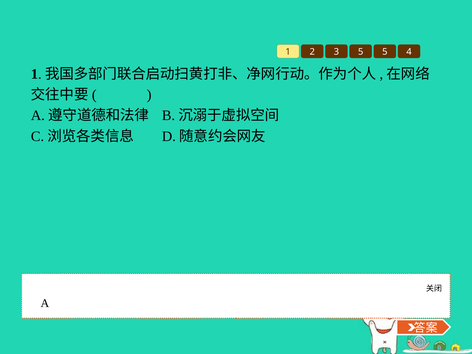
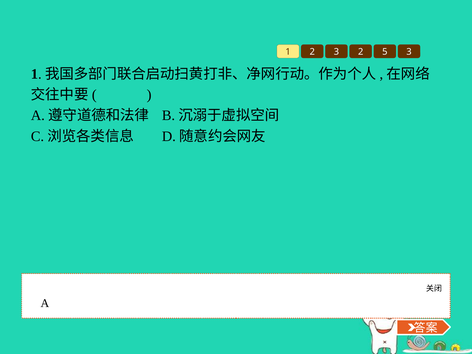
3 5: 5 -> 2 (361, 52)
5 4: 4 -> 3 (409, 52)
